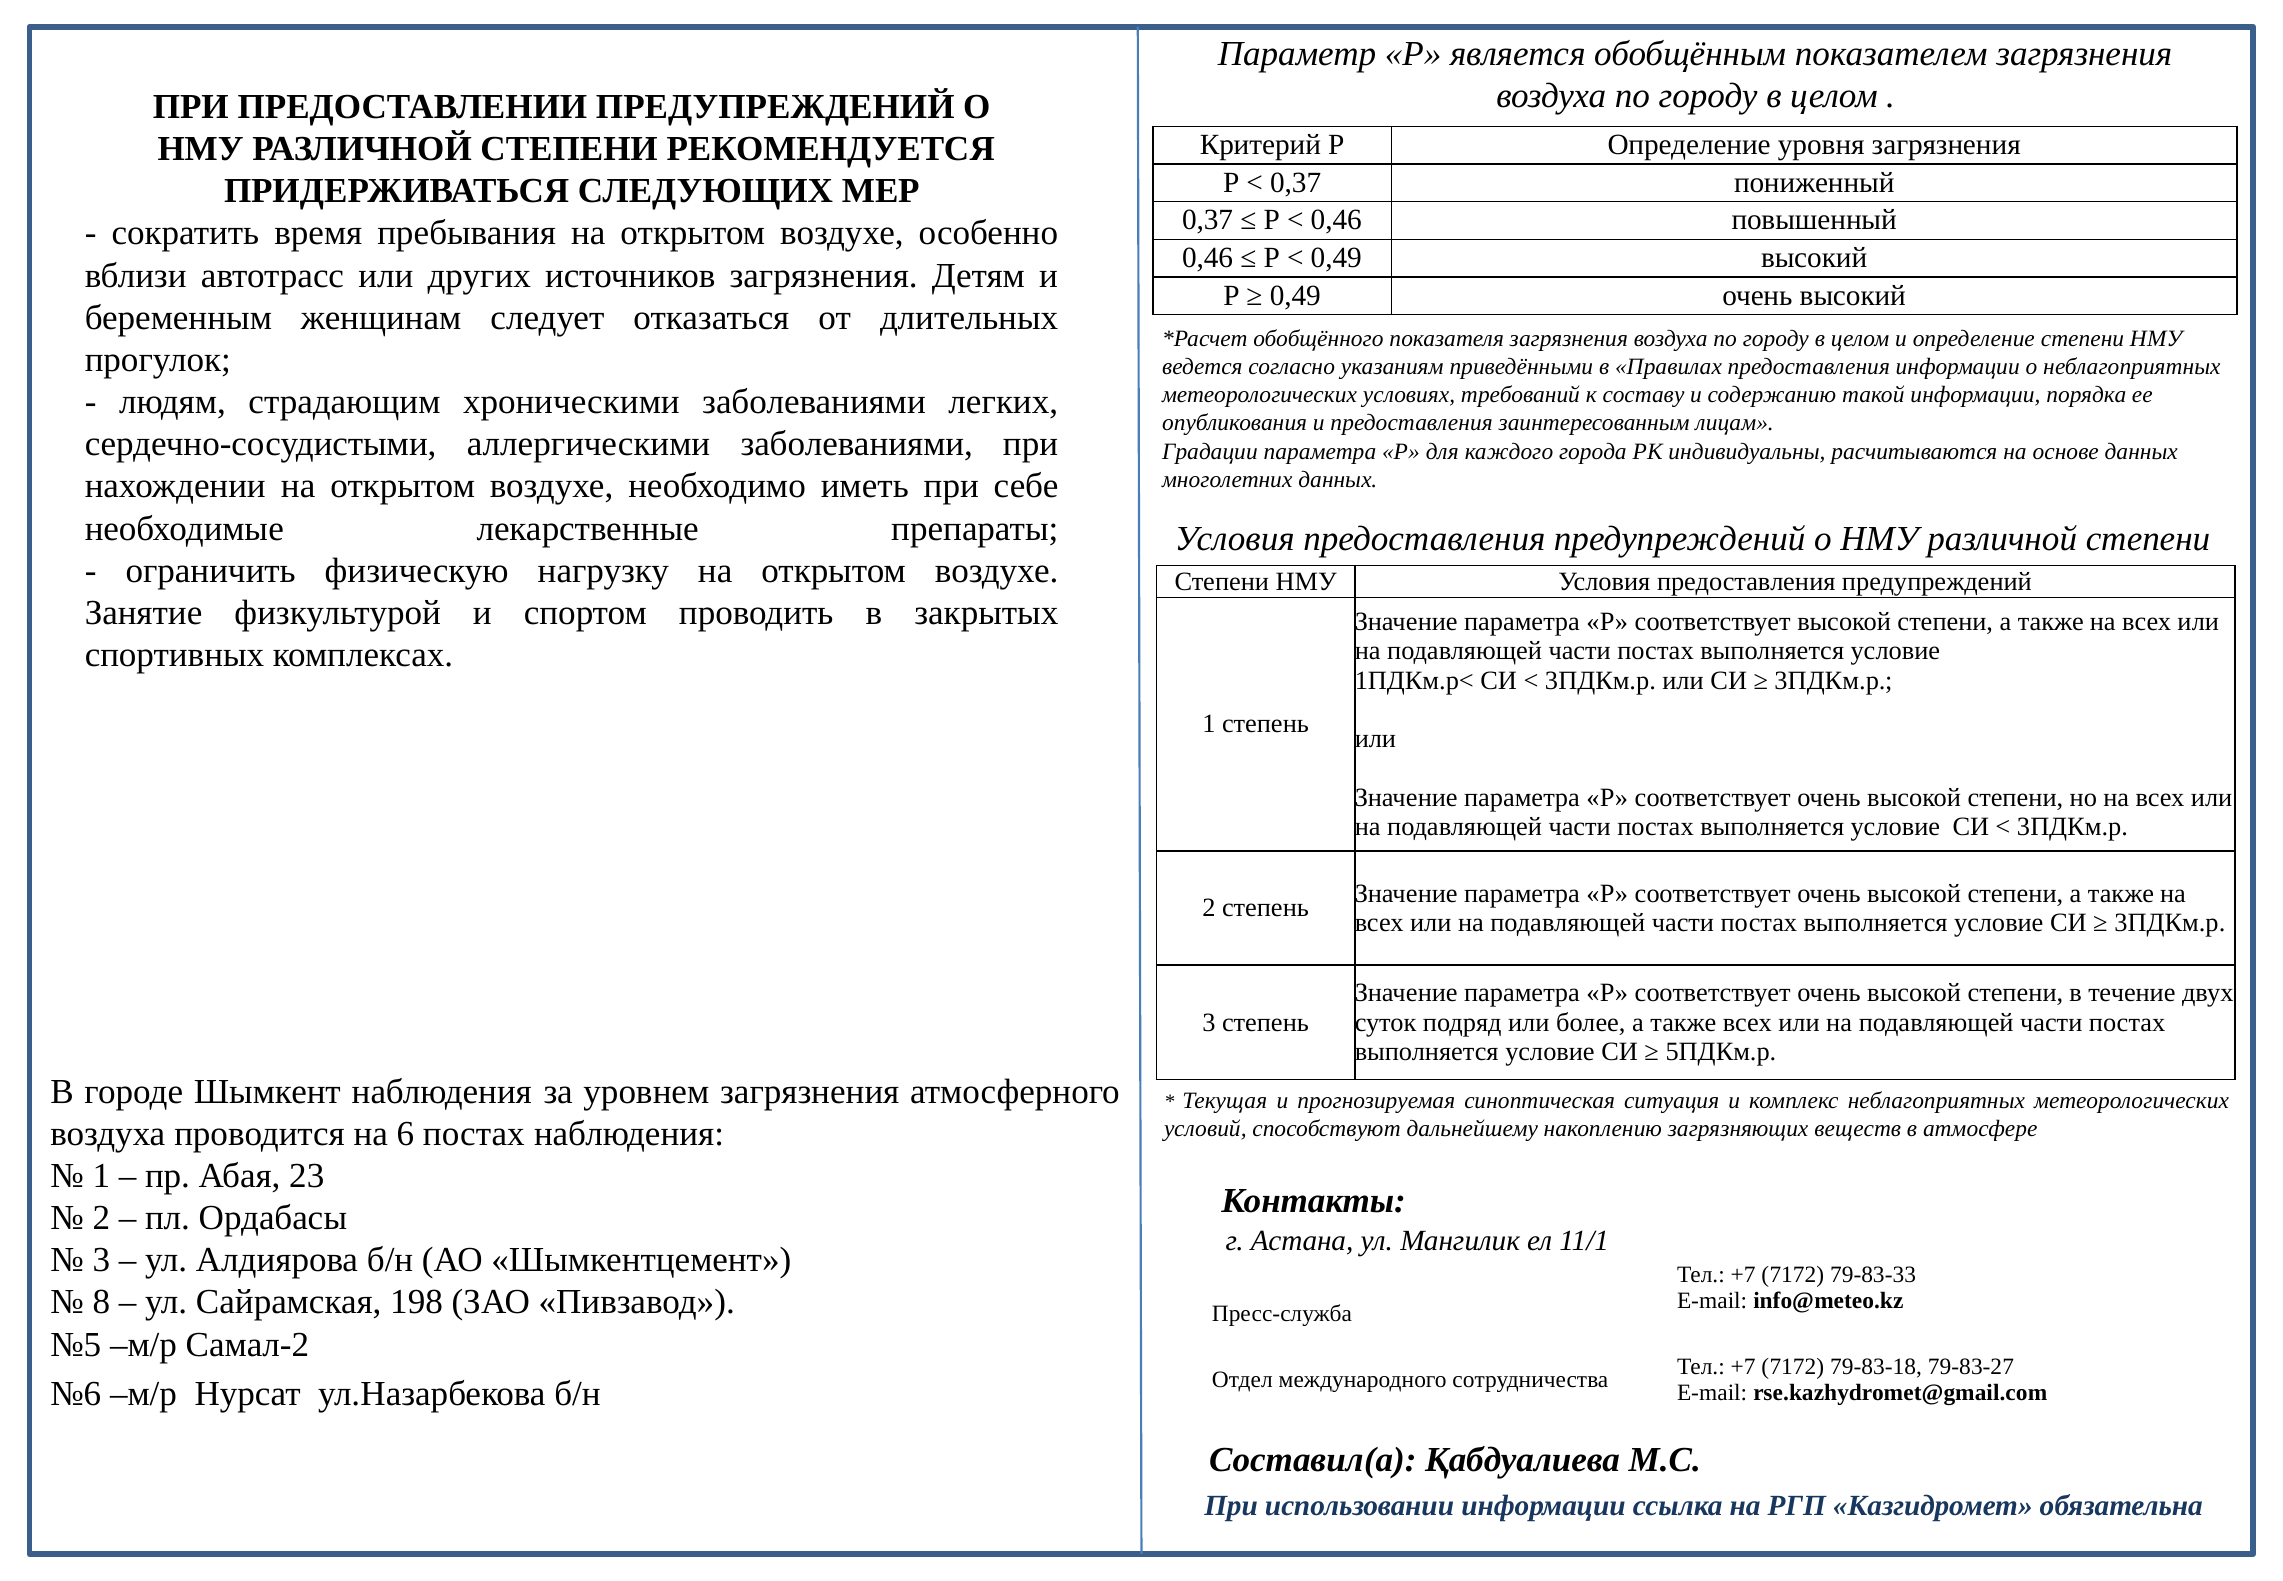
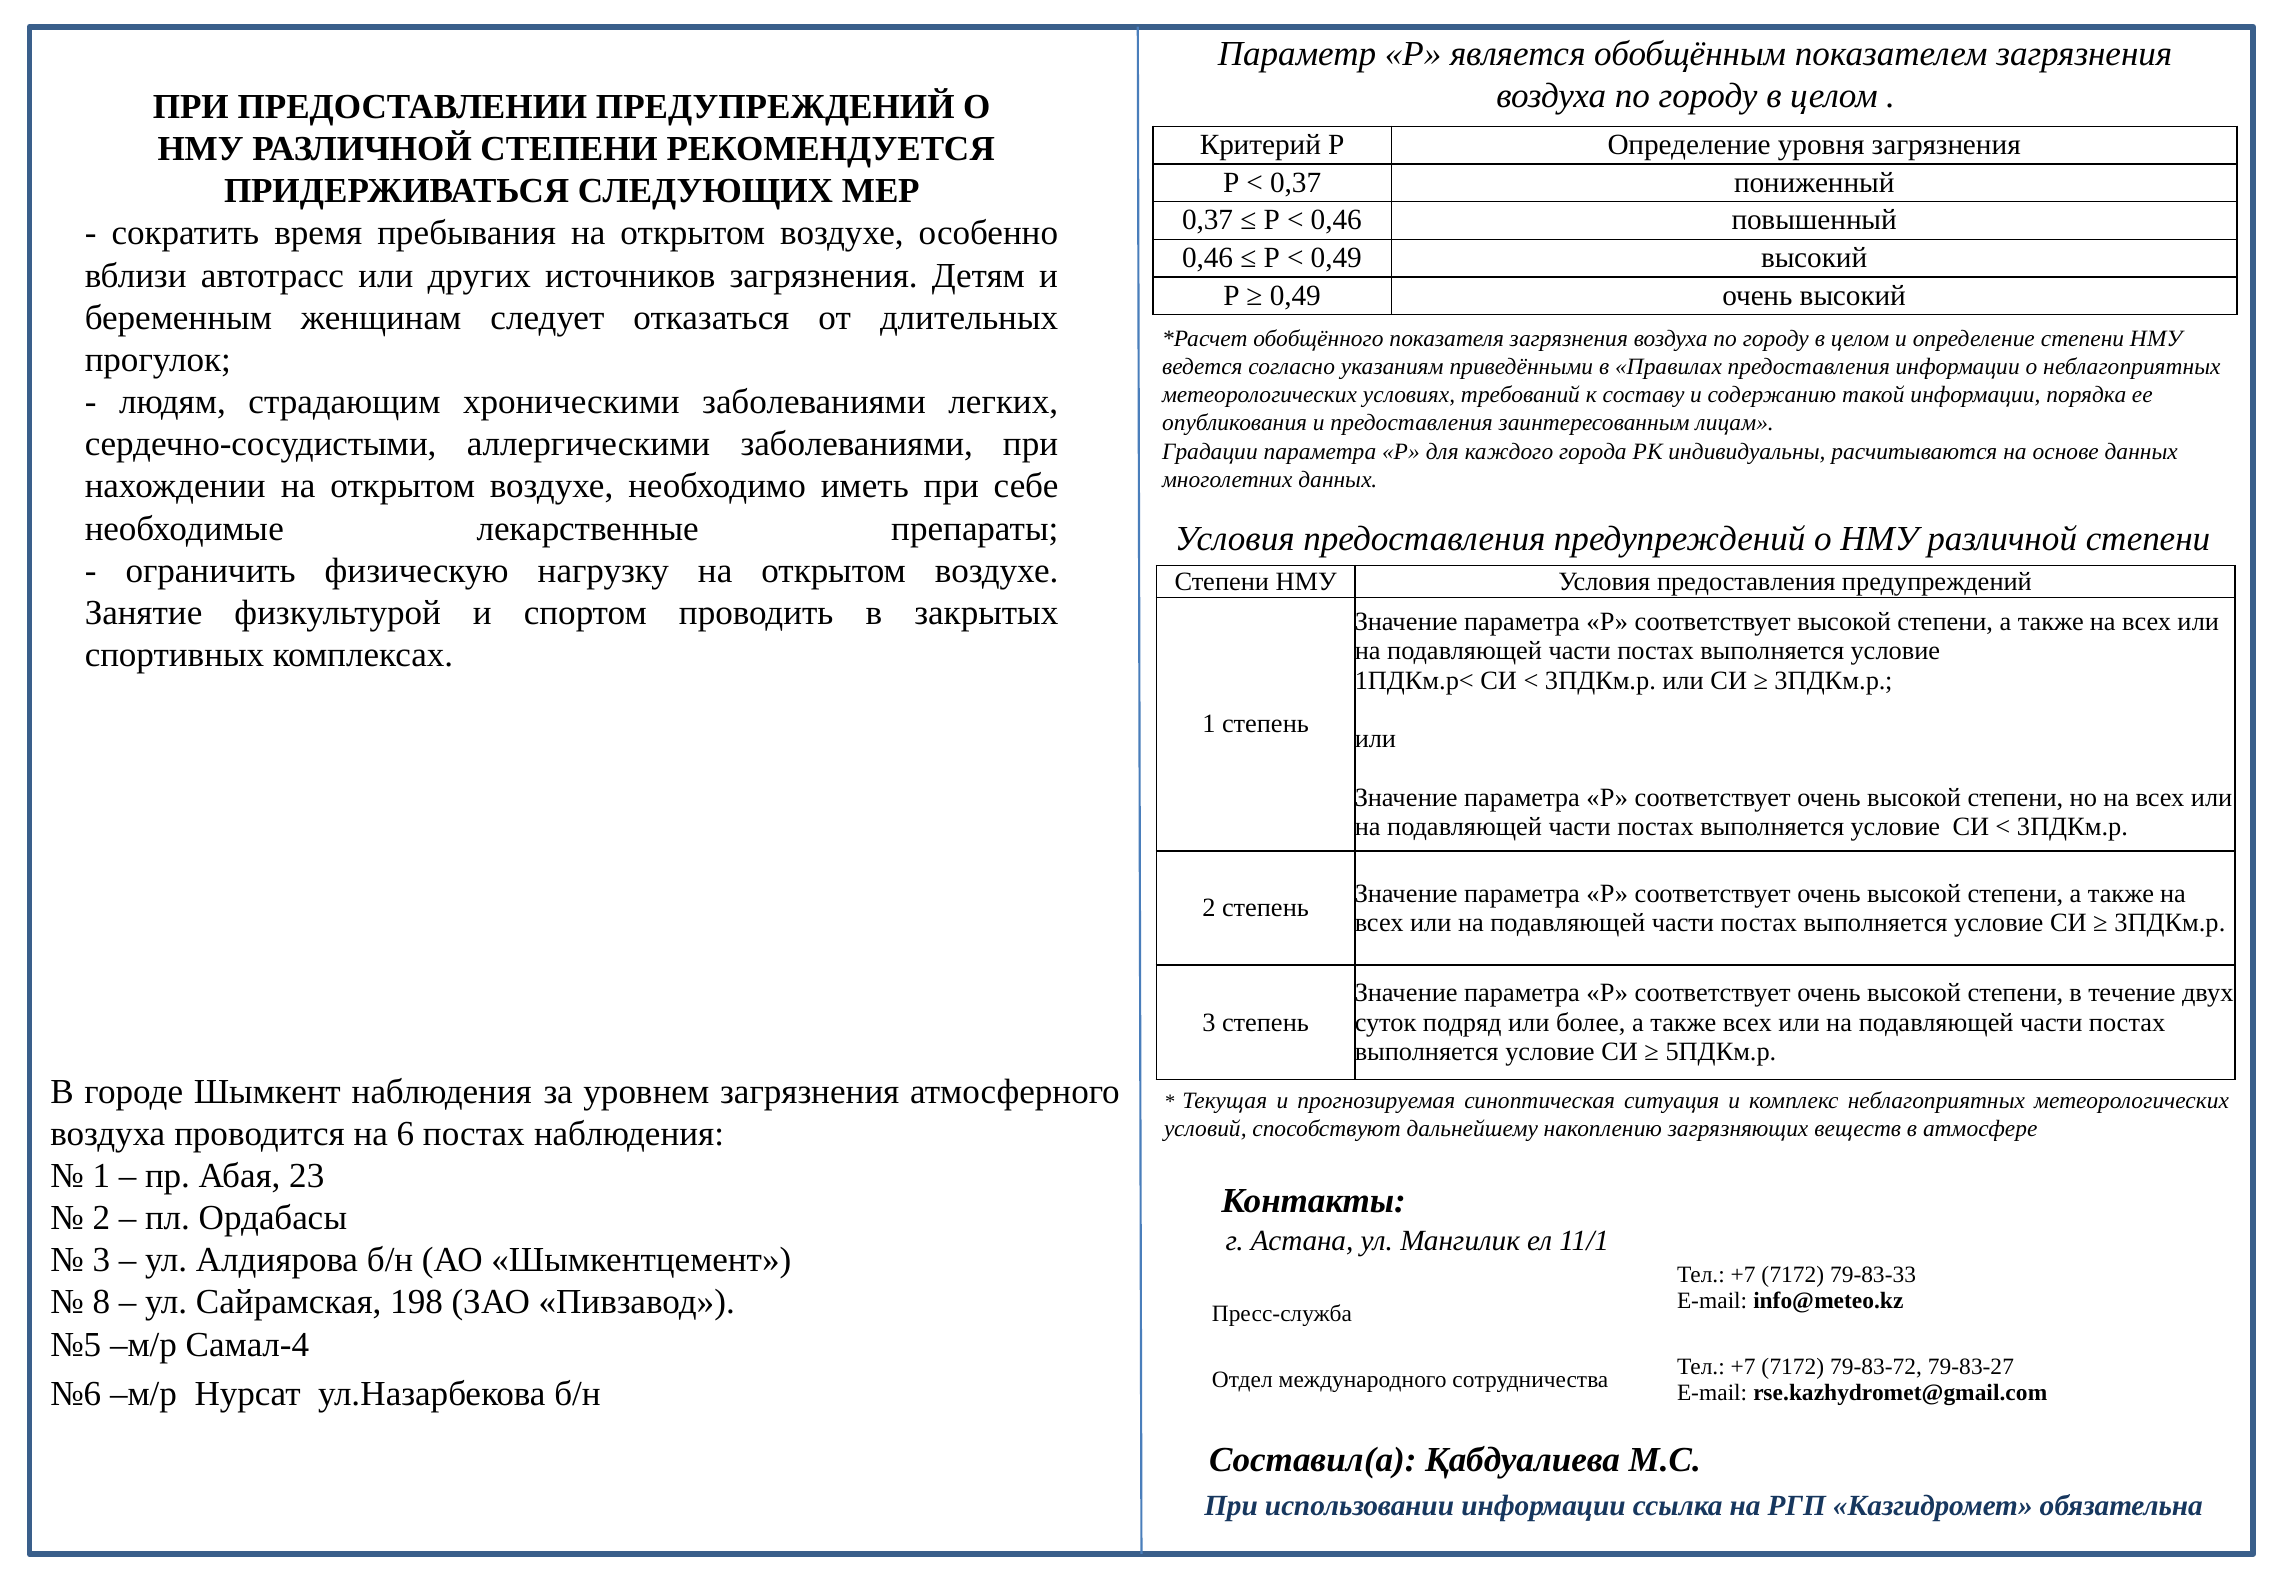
Самал-2: Самал-2 -> Самал-4 (247, 1344)
79-83-18: 79-83-18 -> 79-83-72 (1876, 1366)
